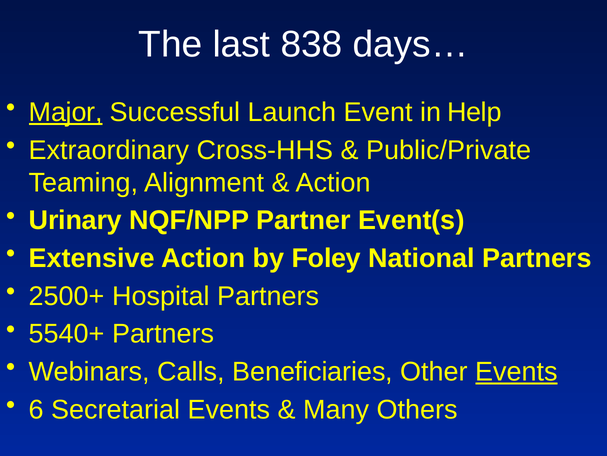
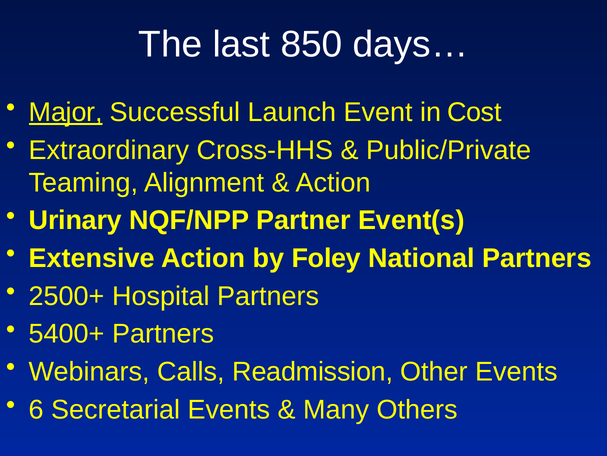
838: 838 -> 850 (311, 45)
Help: Help -> Cost (474, 112)
5540+: 5540+ -> 5400+ (67, 333)
Beneficiaries: Beneficiaries -> Readmission (313, 371)
Events underline: present -> none (517, 371)
